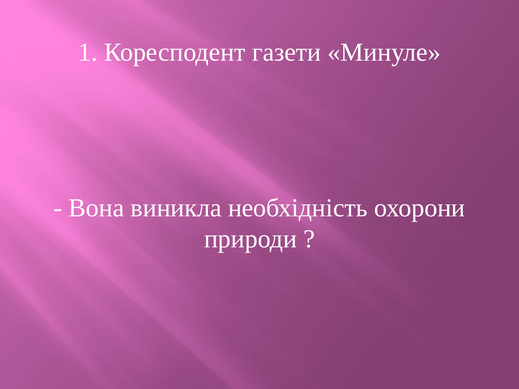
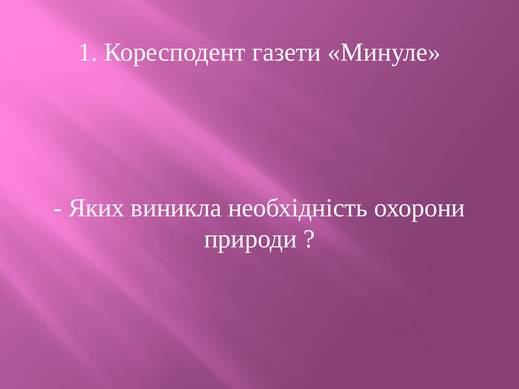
Вона: Вона -> Яких (97, 208)
